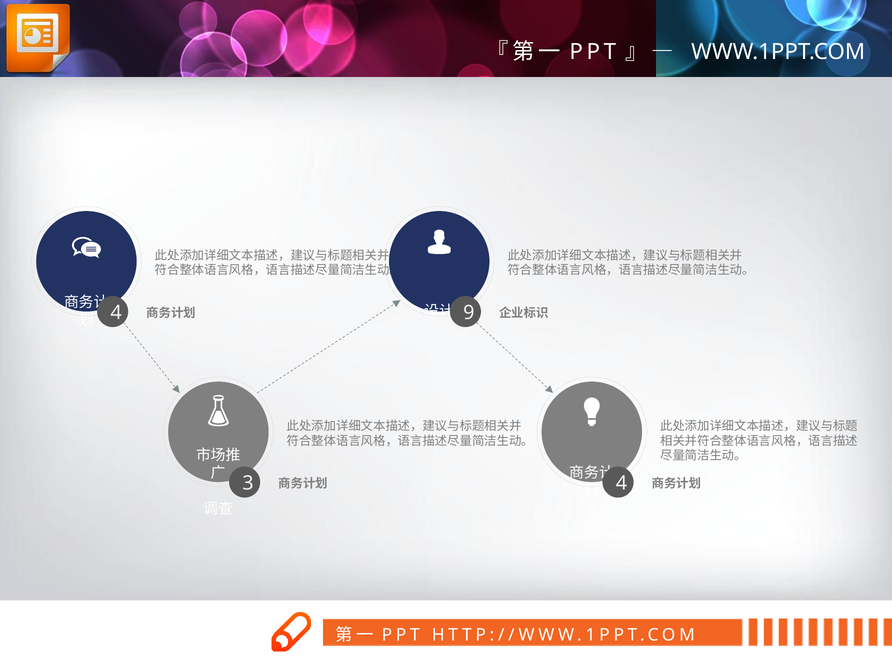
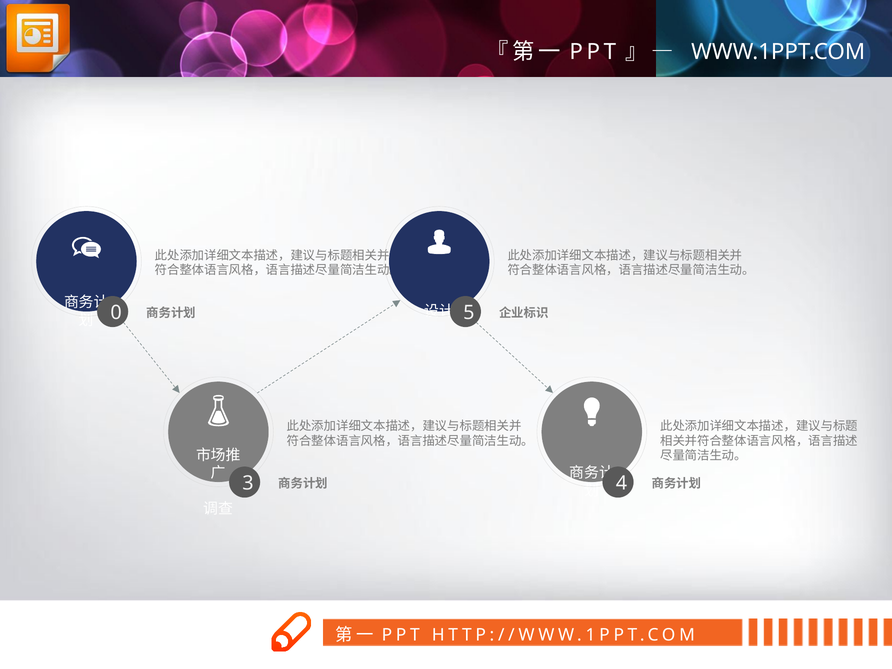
9: 9 -> 5 (469, 313)
4: 4 -> 0 (116, 313)
